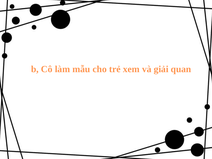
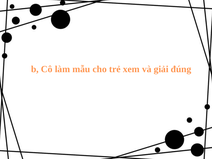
quan: quan -> đúng (181, 69)
